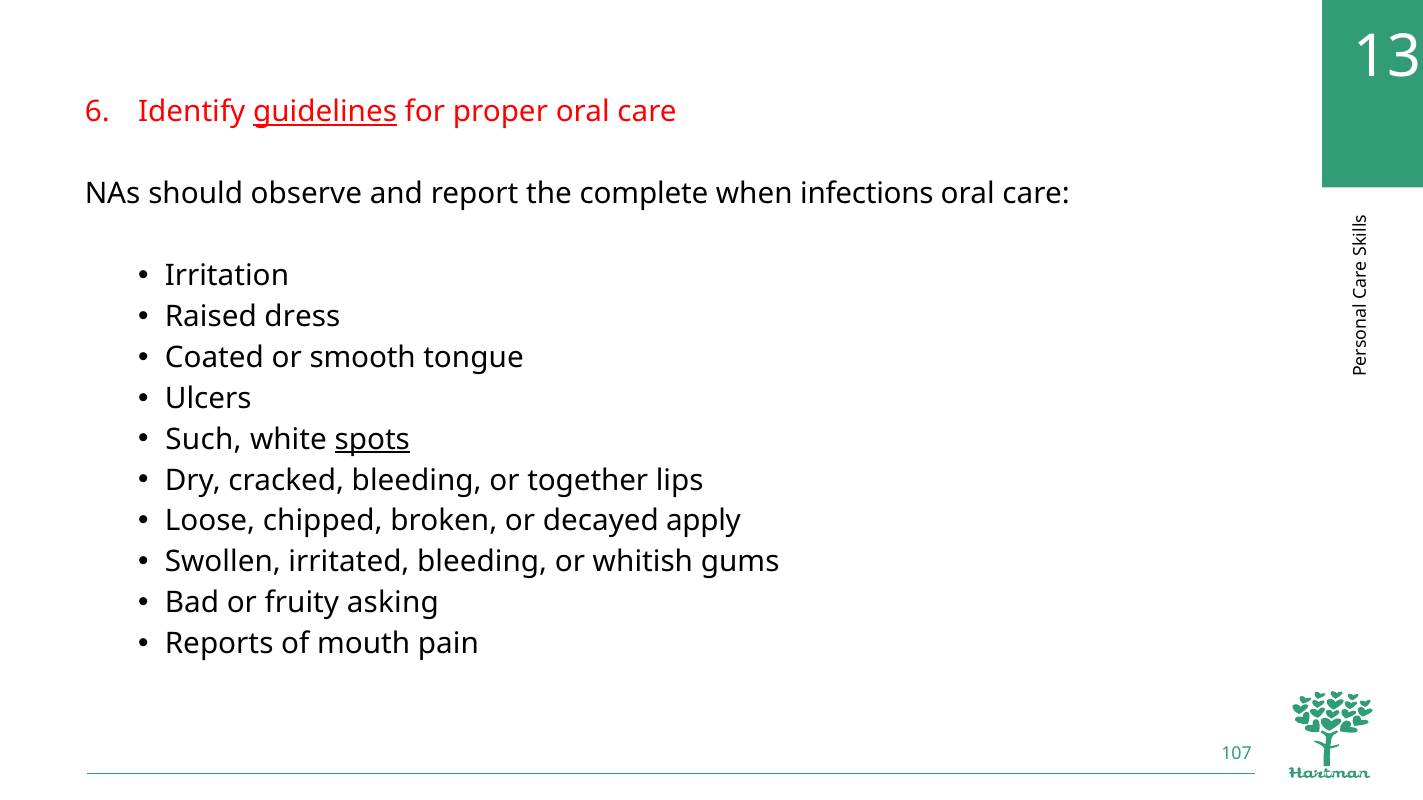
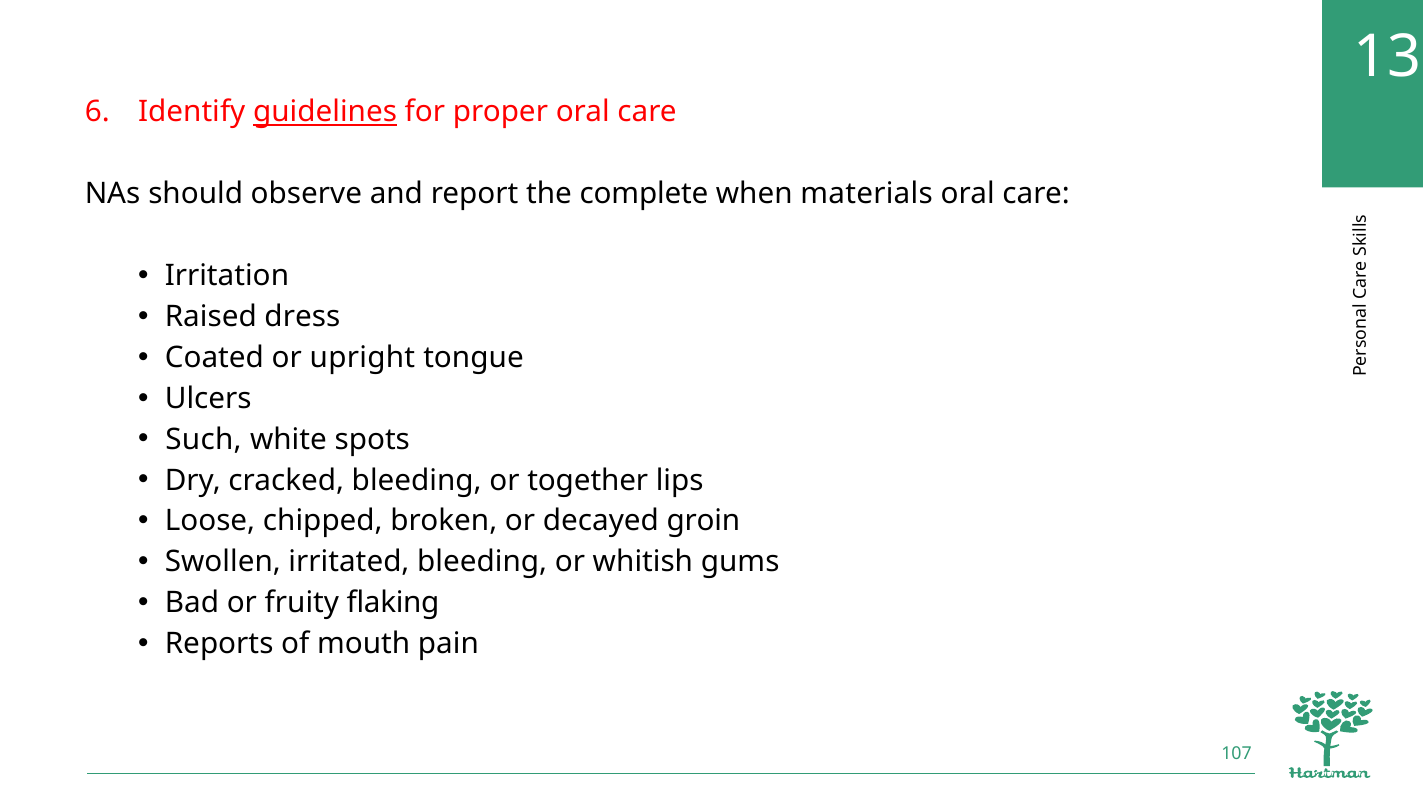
infections: infections -> materials (867, 194)
smooth: smooth -> upright (362, 358)
spots underline: present -> none (372, 440)
apply: apply -> groin (703, 521)
asking: asking -> flaking (393, 603)
